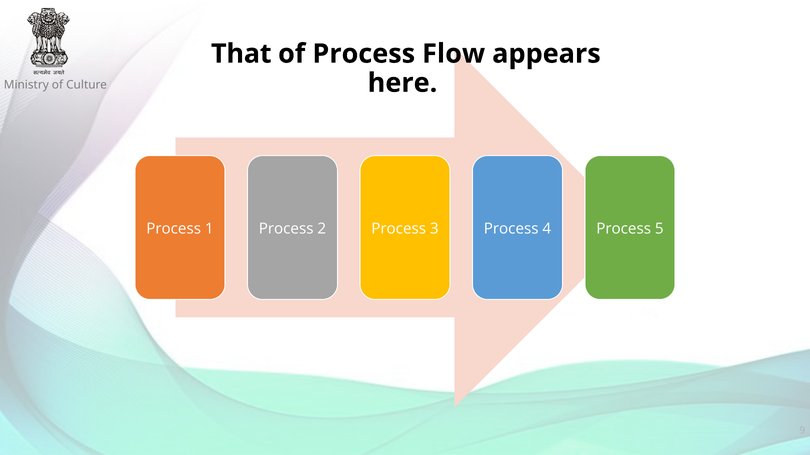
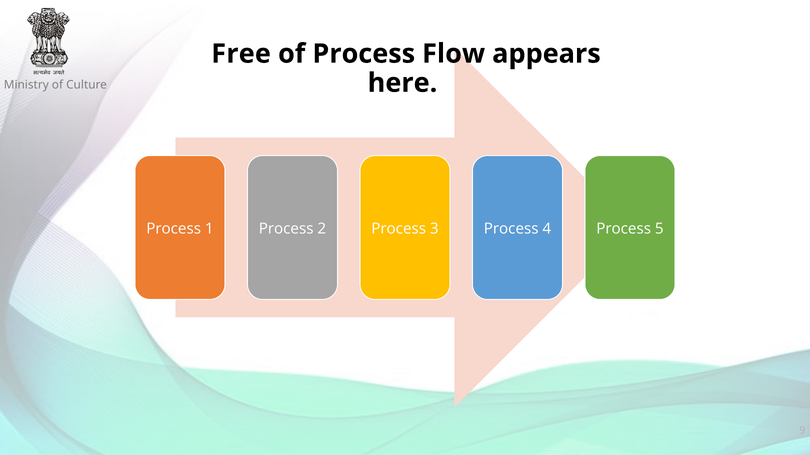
That: That -> Free (241, 54)
